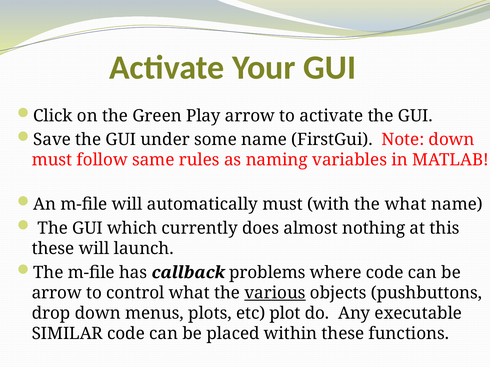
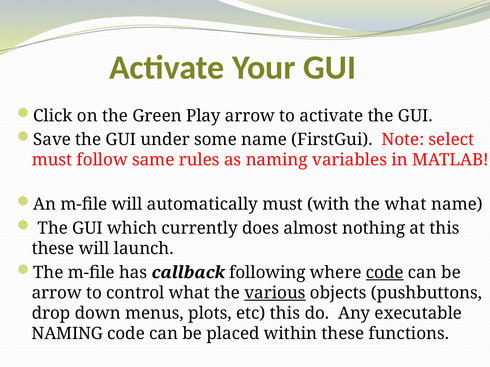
Note down: down -> select (451, 140)
problems: problems -> following (267, 273)
code underline: none -> present (385, 273)
etc plot: plot -> this (285, 314)
SIMILAR: SIMILAR -> NAMING (67, 334)
